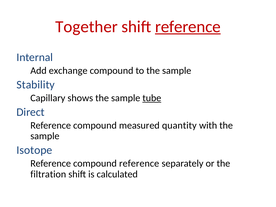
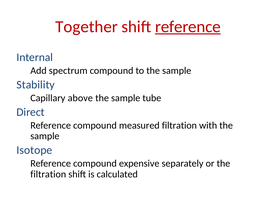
exchange: exchange -> spectrum (68, 71)
shows: shows -> above (80, 98)
tube underline: present -> none (152, 98)
measured quantity: quantity -> filtration (179, 125)
compound reference: reference -> expensive (139, 163)
